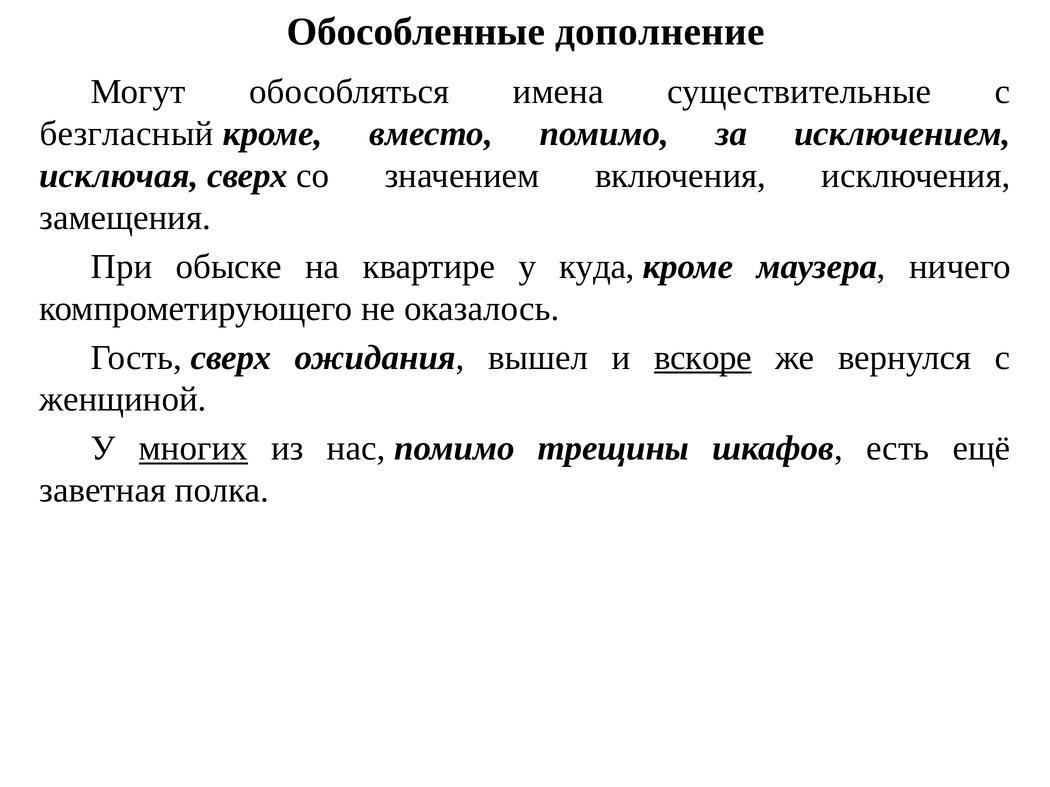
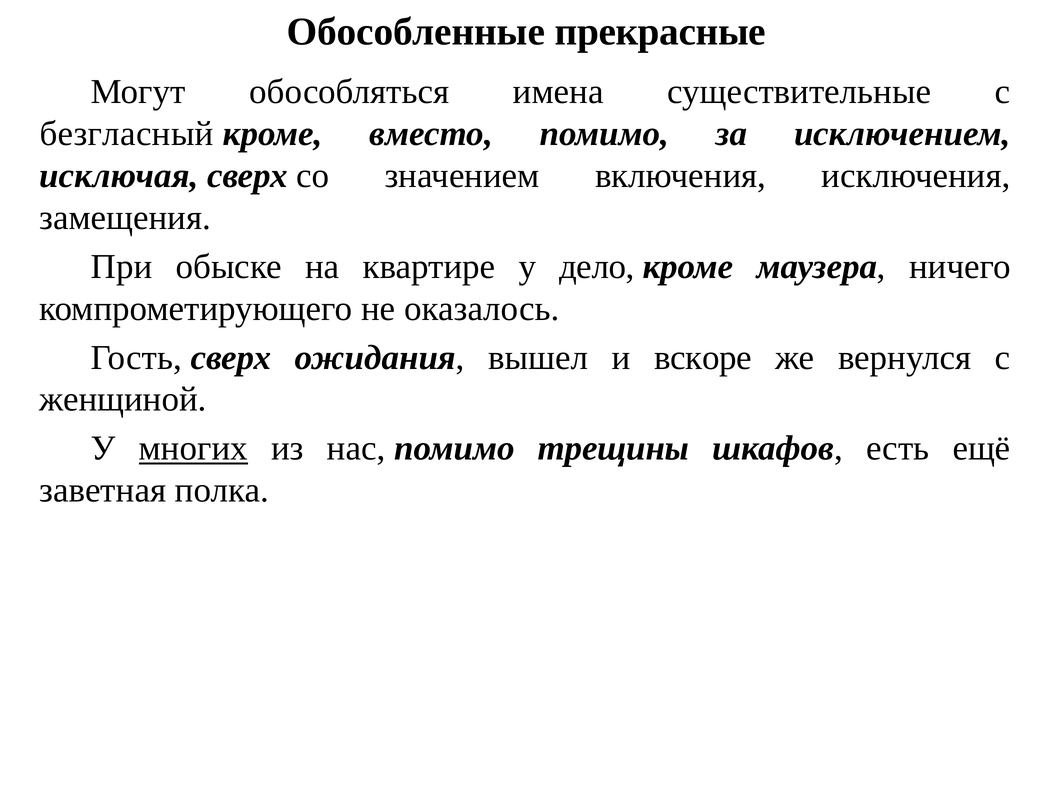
дополнение: дополнение -> прекрасные (660, 32)
куда: куда -> дело (597, 267)
вскоре underline: present -> none (703, 358)
